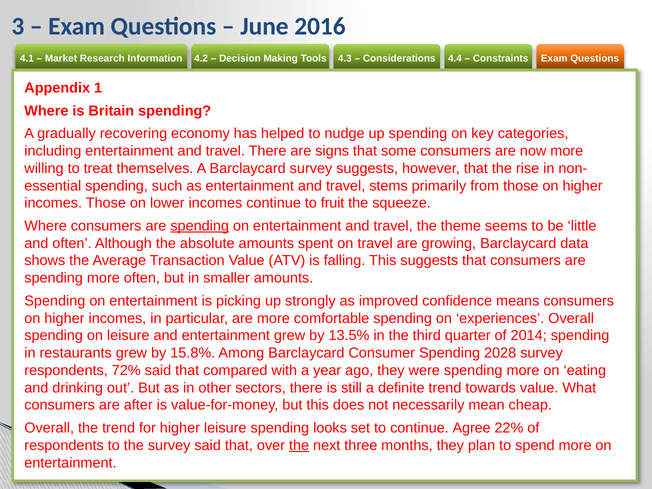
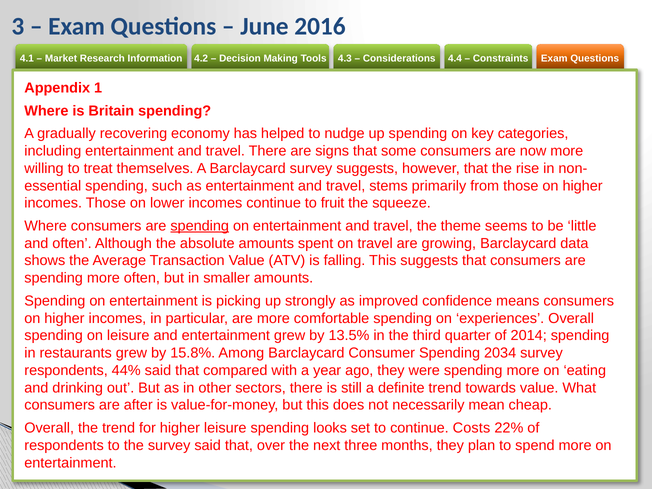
2028: 2028 -> 2034 (500, 353)
72%: 72% -> 44% (126, 370)
Agree: Agree -> Costs (471, 428)
the underline: present -> none (299, 445)
